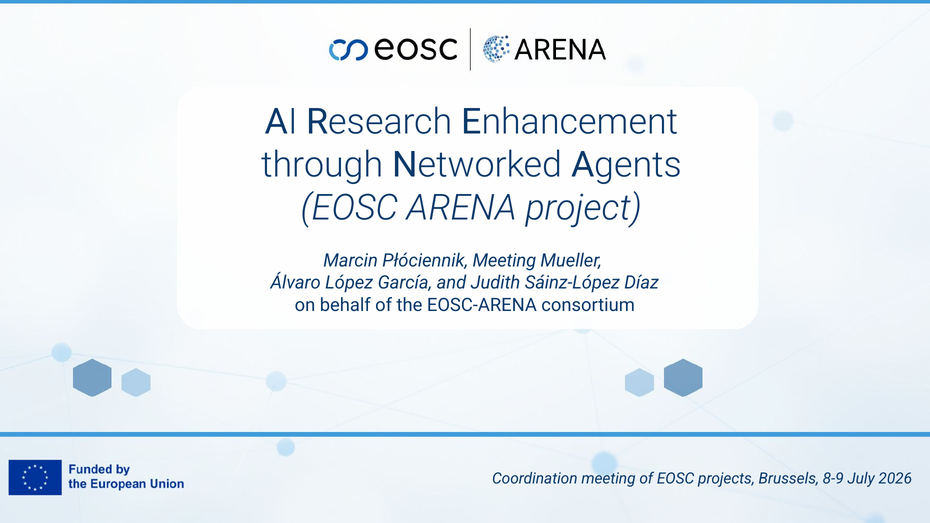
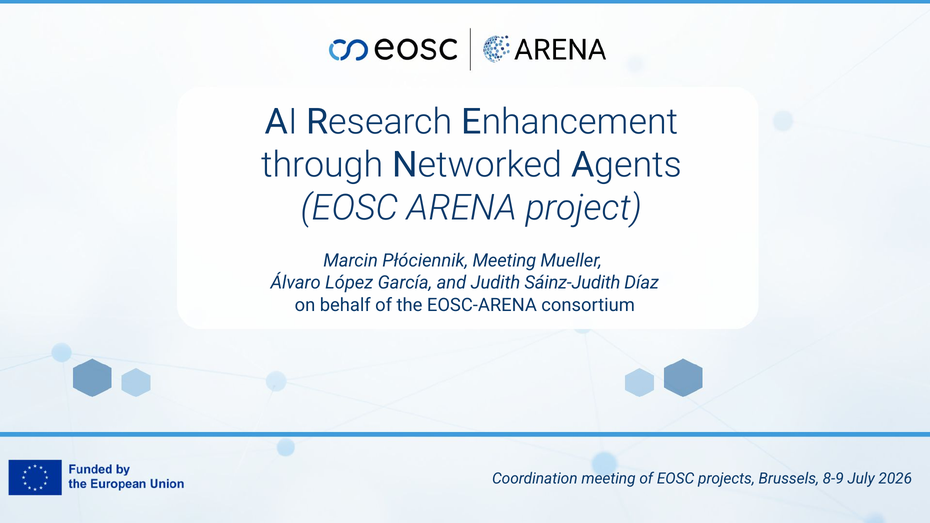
Sáinz-López: Sáinz-López -> Sáinz-Judith (572, 283)
